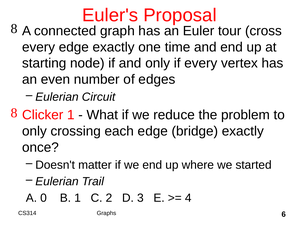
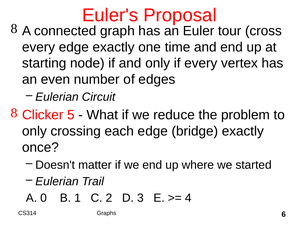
Clicker 1: 1 -> 5 (71, 115)
